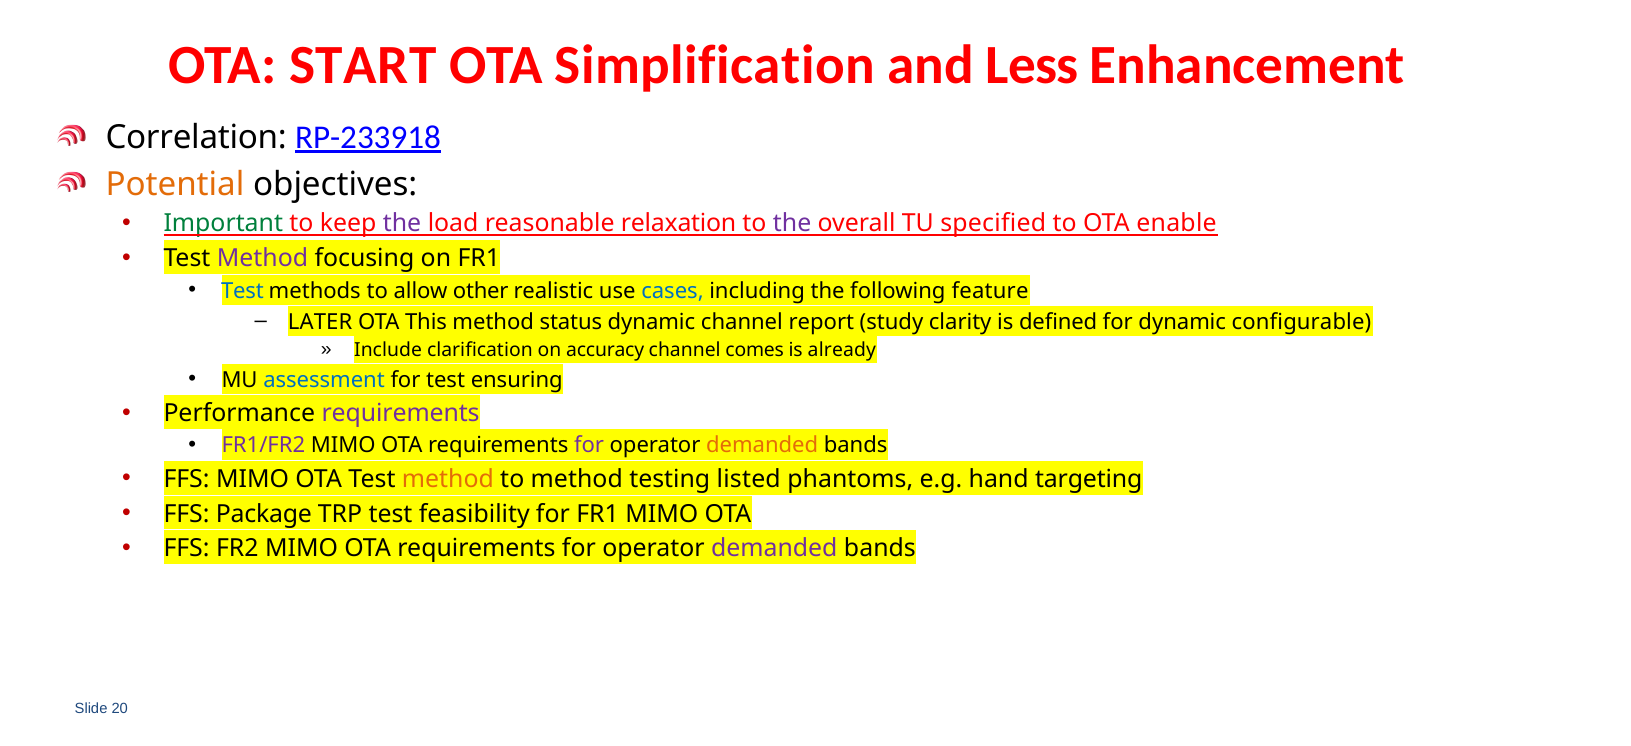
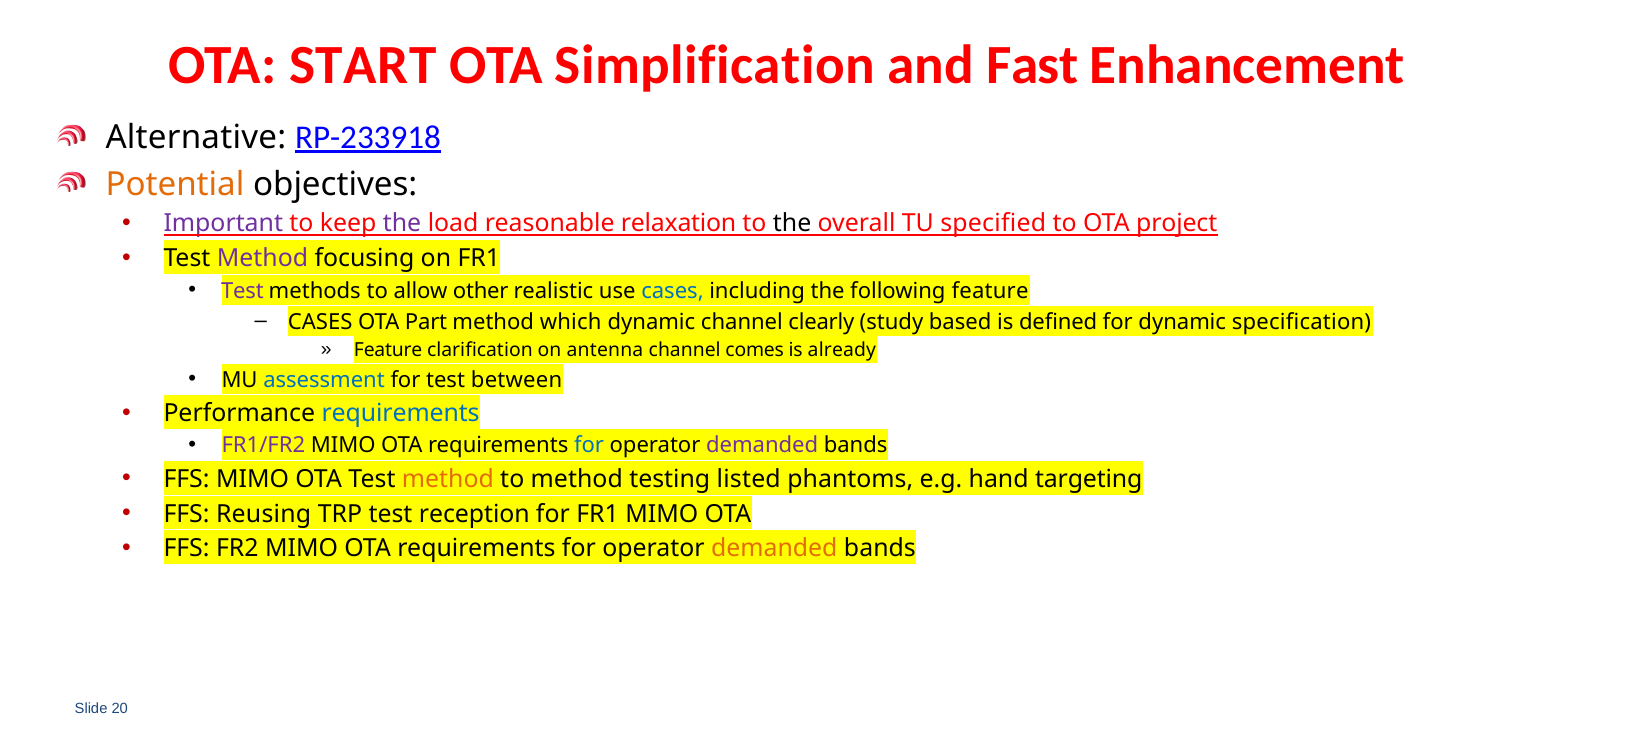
Less: Less -> Fast (1032, 65)
Correlation: Correlation -> Alternative (196, 137)
Important colour: green -> purple (223, 224)
the colour: purple -> black (792, 224)
enable: enable -> project (1177, 224)
Test colour: blue -> purple (242, 291)
LATER: LATER -> CASES (320, 322)
This: This -> Part (426, 322)
status: status -> which (571, 322)
report: report -> clearly (821, 322)
clarity: clarity -> based (960, 322)
configurable: configurable -> specification (1301, 322)
Include: Include -> Feature (388, 350)
accuracy: accuracy -> antenna (605, 350)
ensuring: ensuring -> between (517, 380)
requirements colour: purple -> blue (401, 413)
for colour: purple -> blue (589, 446)
demanded colour: orange -> purple (762, 446)
Package: Package -> Reusing (264, 514)
feasibility: feasibility -> reception (474, 514)
demanded colour: purple -> orange (774, 549)
